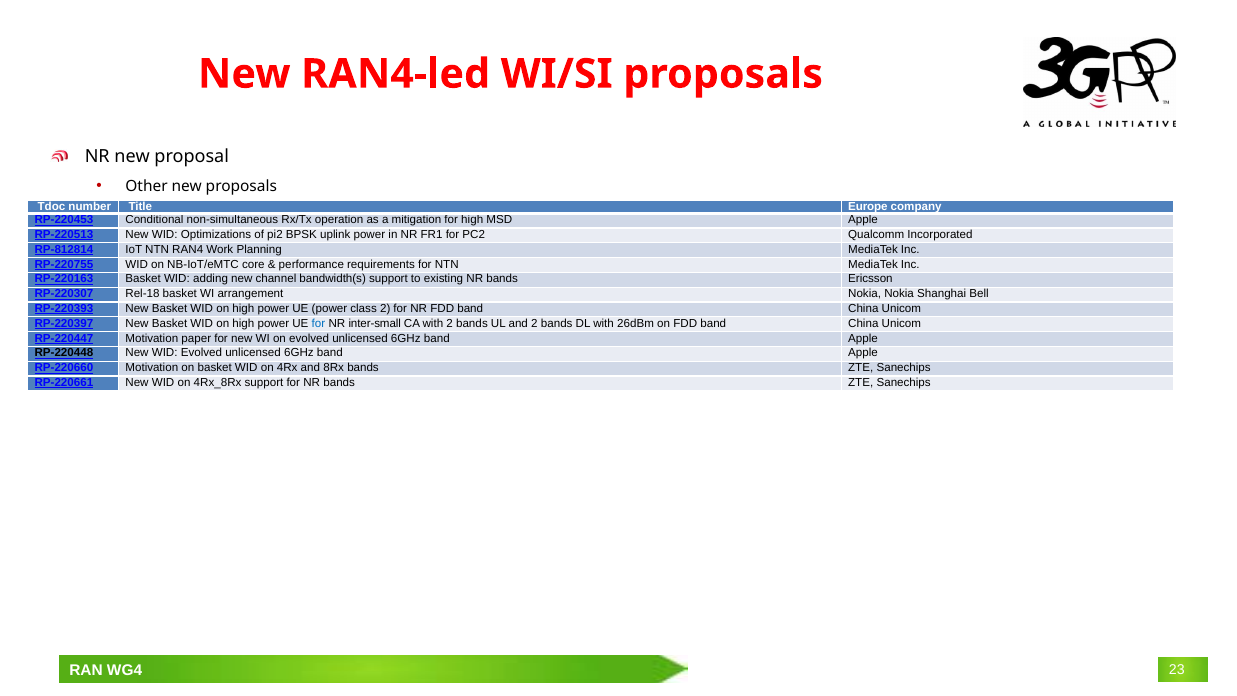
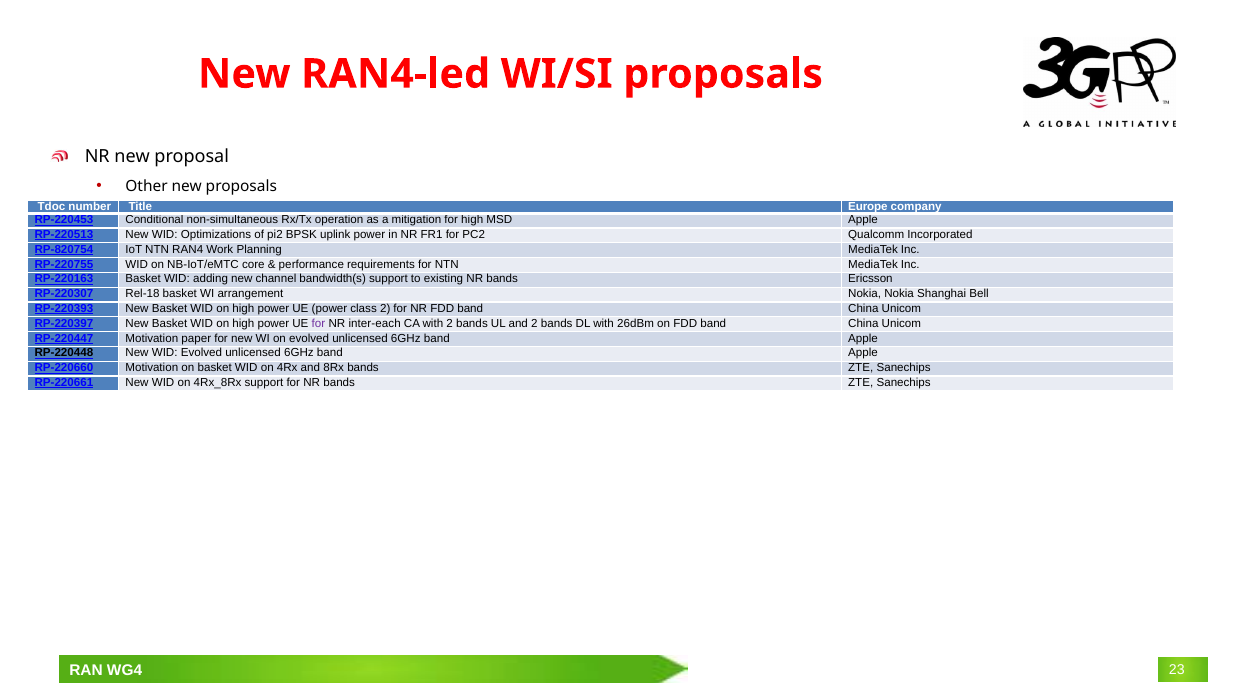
RP-812814: RP-812814 -> RP-820754 (64, 249)
for colour: blue -> purple (319, 323)
inter-small: inter-small -> inter-each (375, 323)
